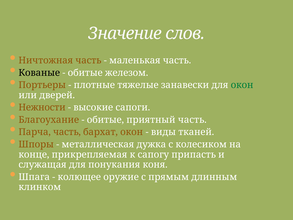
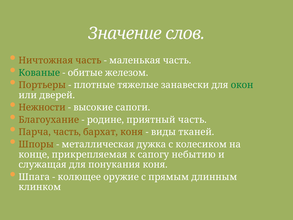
Кованые colour: black -> green (39, 73)
обитые: обитые -> родине (105, 120)
бархат окон: окон -> коня (132, 132)
припасть: припасть -> небытию (194, 154)
